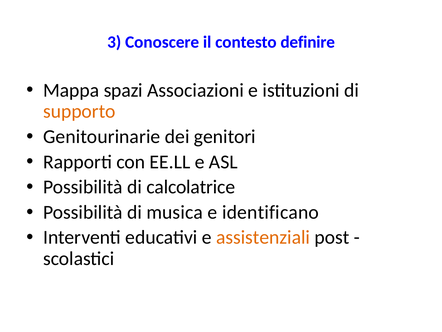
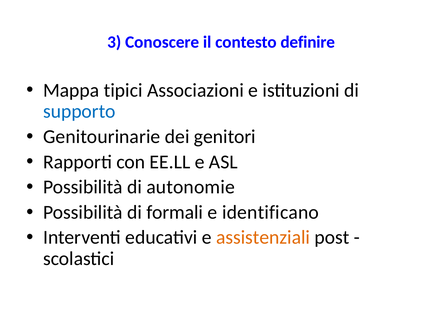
spazi: spazi -> tipici (123, 90)
supporto colour: orange -> blue (79, 111)
calcolatrice: calcolatrice -> autonomie (191, 187)
musica: musica -> formali (175, 212)
